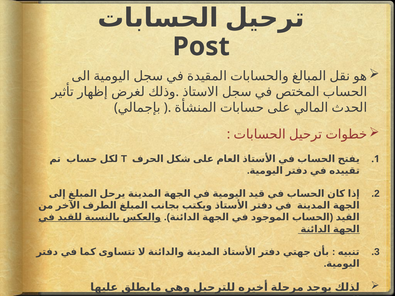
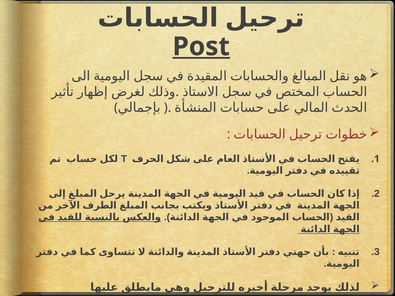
Post underline: none -> present (201, 47)
